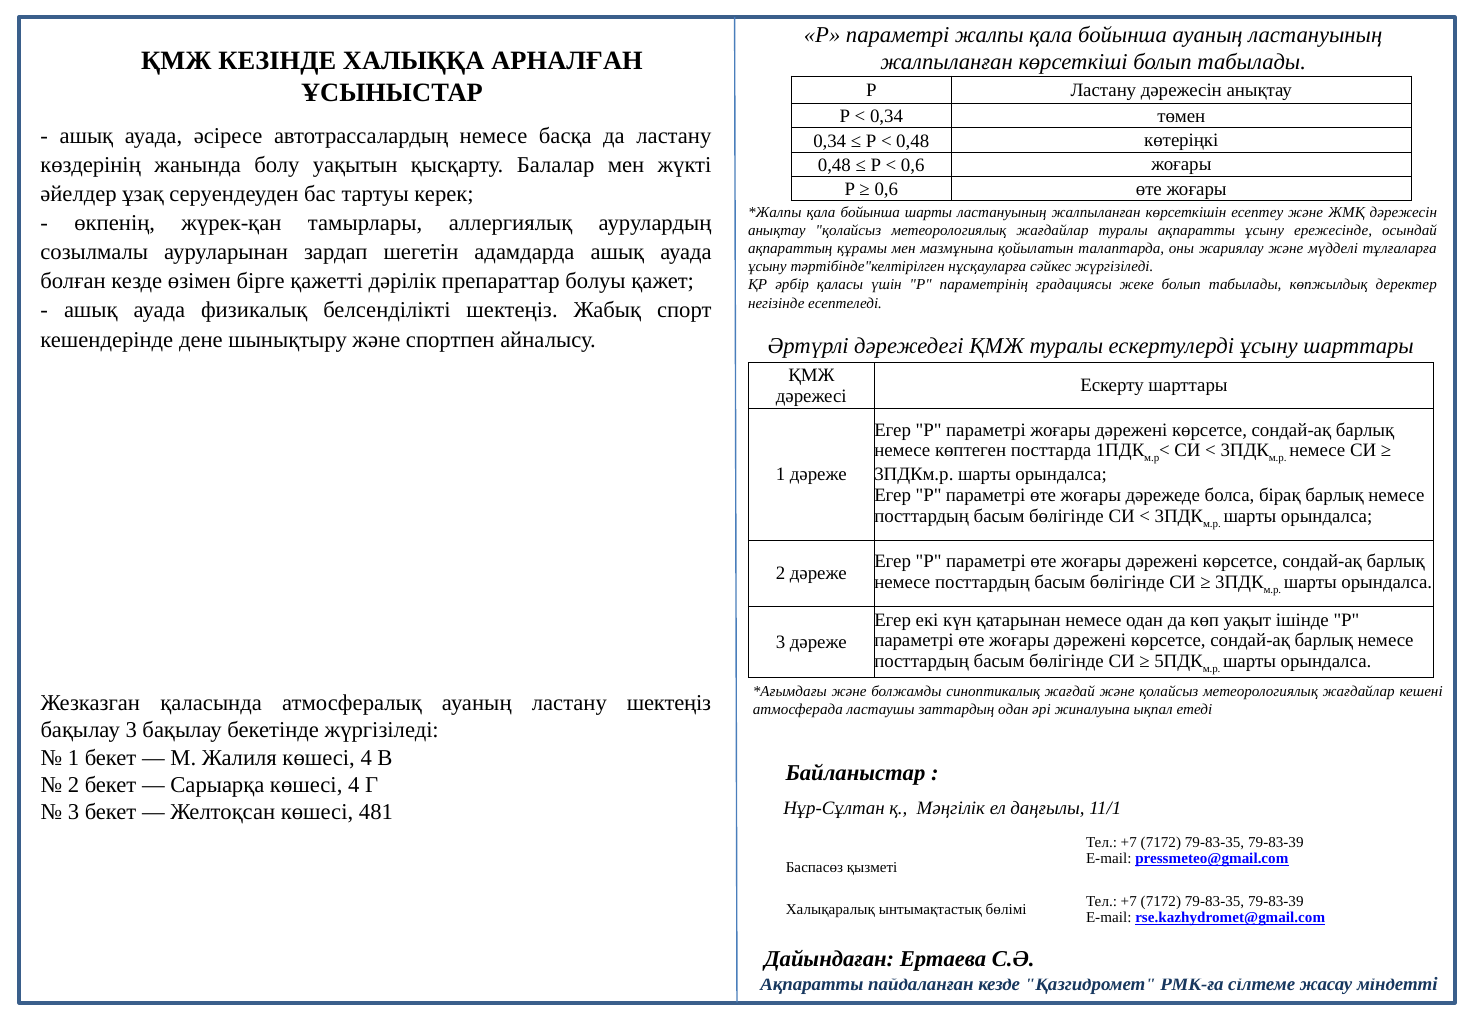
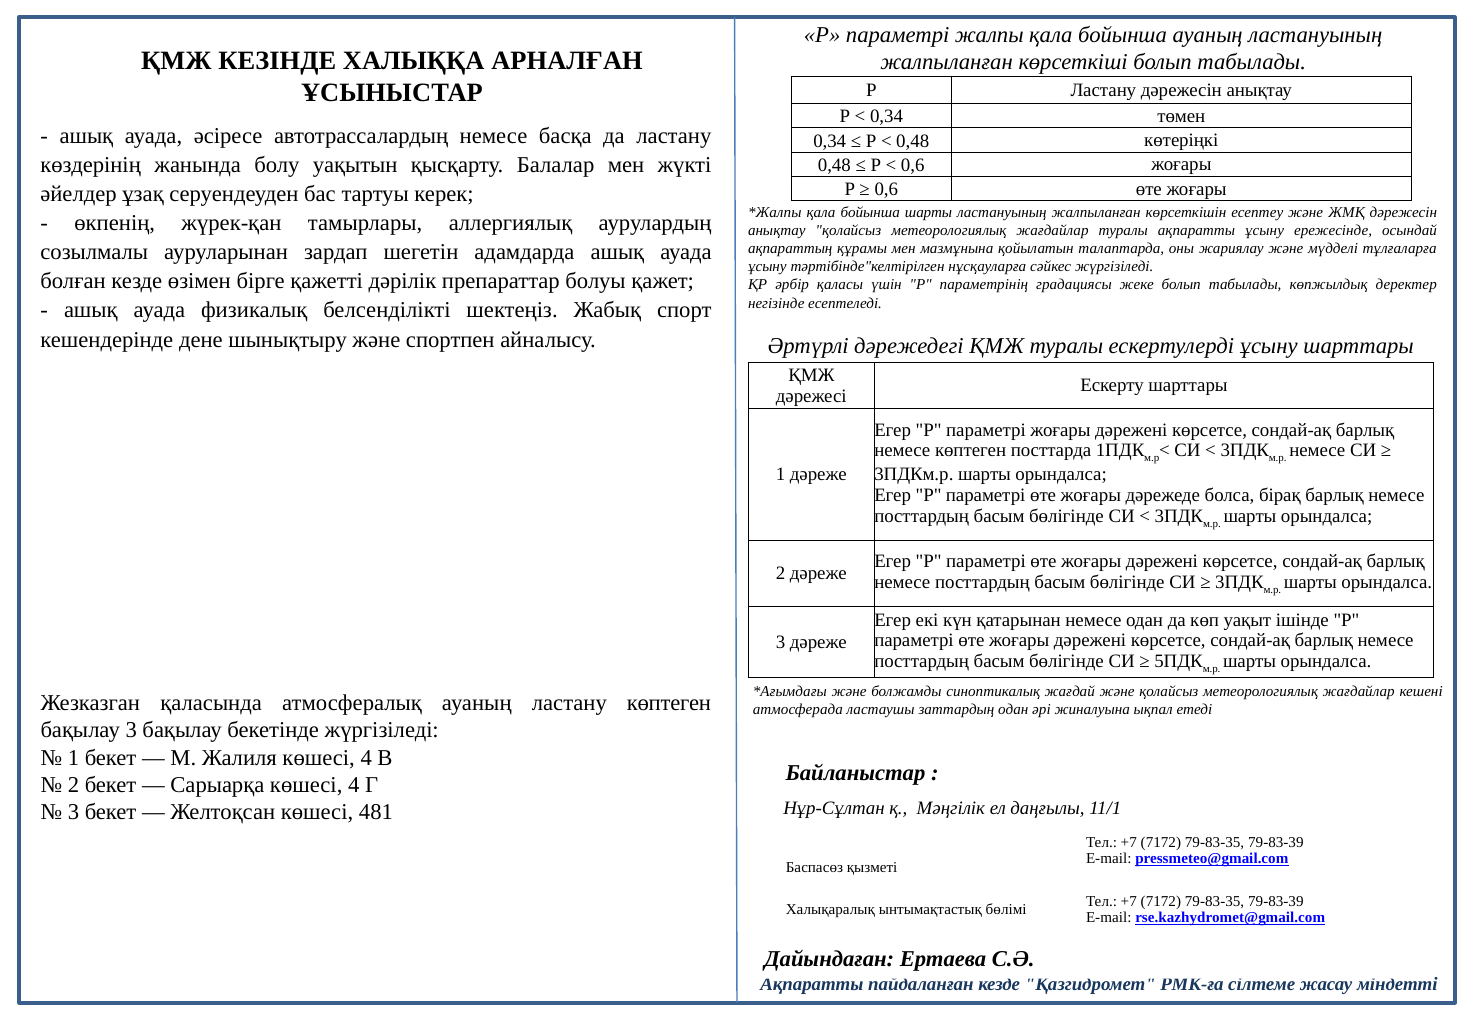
ластану шектеңіз: шектеңіз -> көптеген (669, 703)
